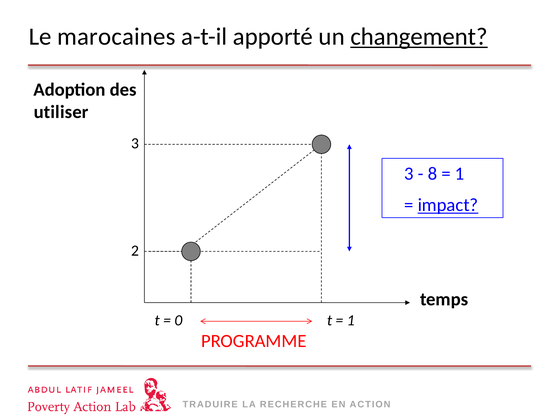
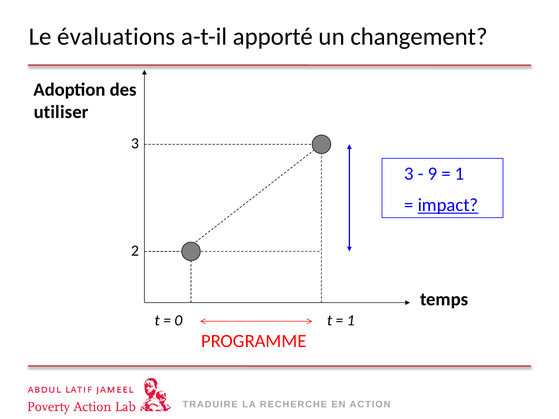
marocaines: marocaines -> évaluations (116, 37)
changement underline: present -> none (419, 37)
8: 8 -> 9 (433, 174)
